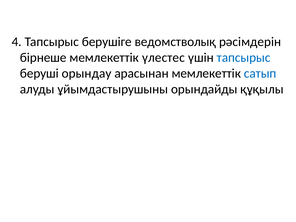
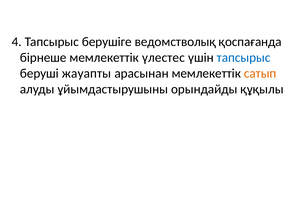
рәсімдерін: рәсімдерін -> қоспағанда (250, 42)
орындау: орындау -> жауапты (87, 73)
сатып colour: blue -> orange (260, 73)
